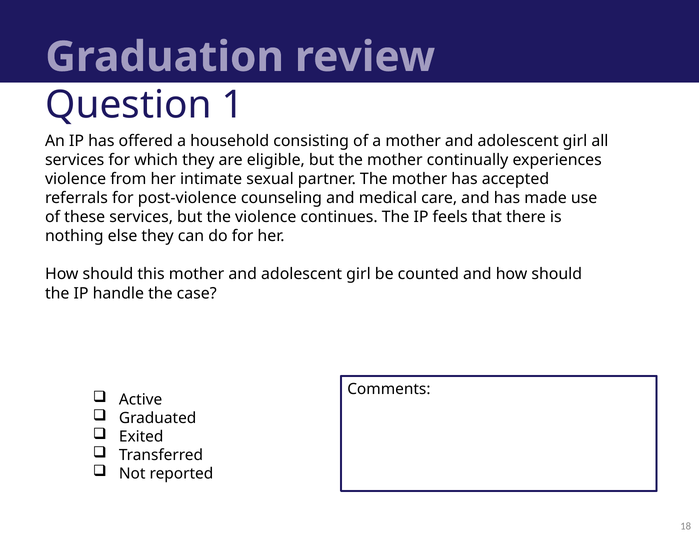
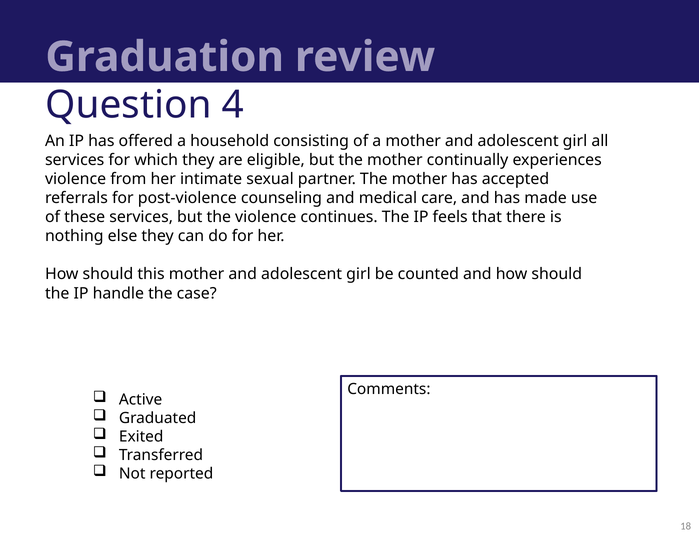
1: 1 -> 4 (233, 105)
